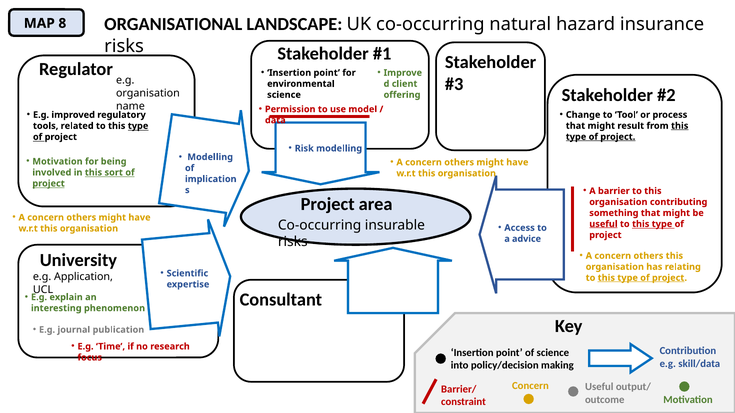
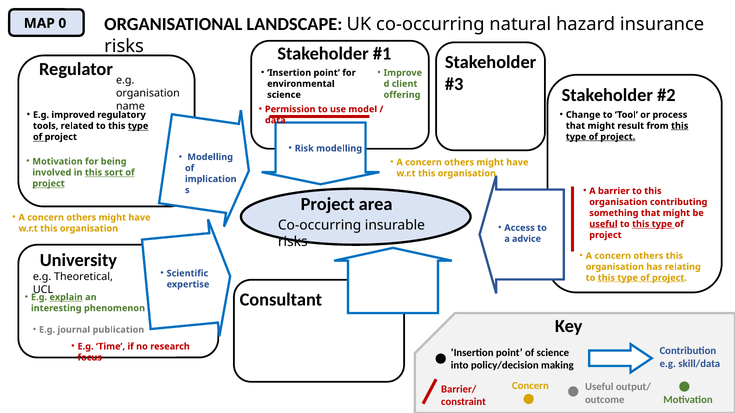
8: 8 -> 0 (62, 23)
Application: Application -> Theoretical (84, 277)
explain underline: none -> present (66, 297)
